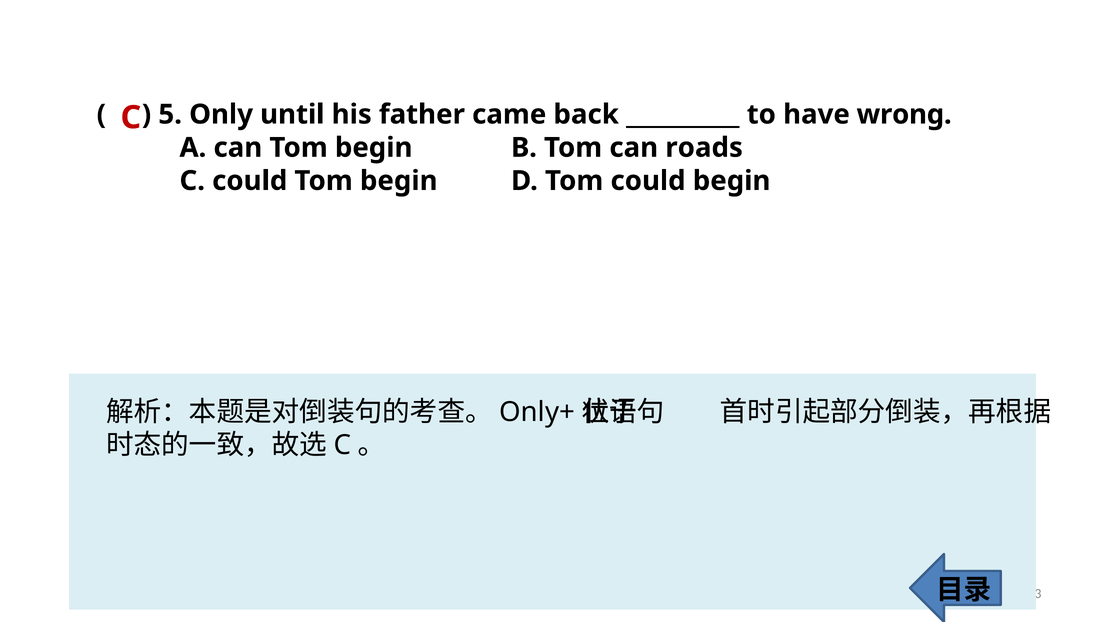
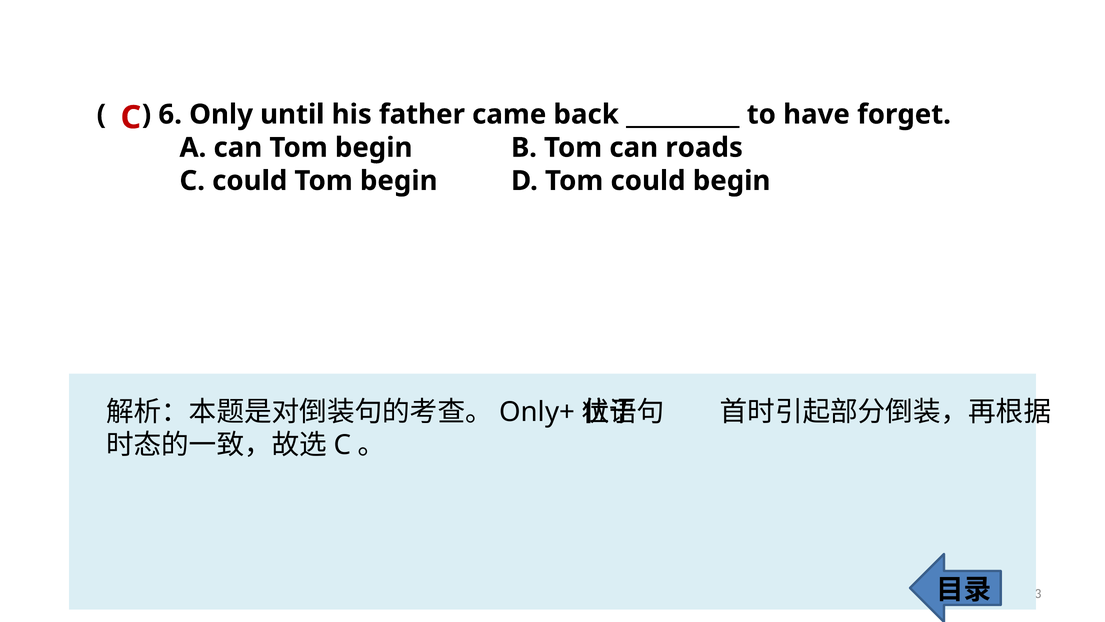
5: 5 -> 6 (170, 114)
wrong: wrong -> forget (904, 114)
